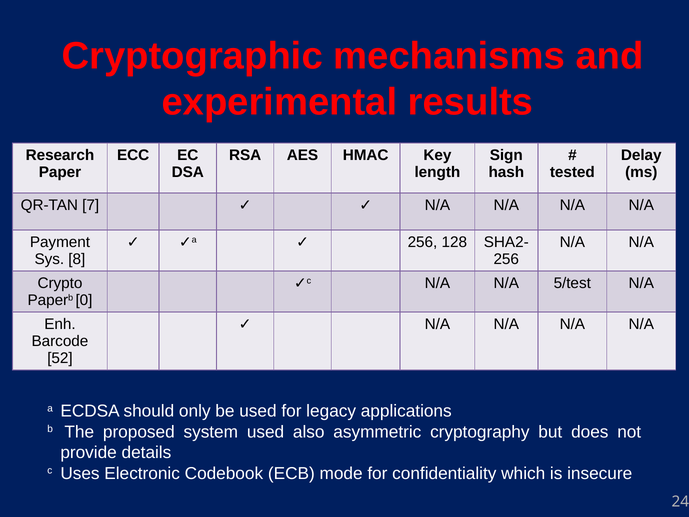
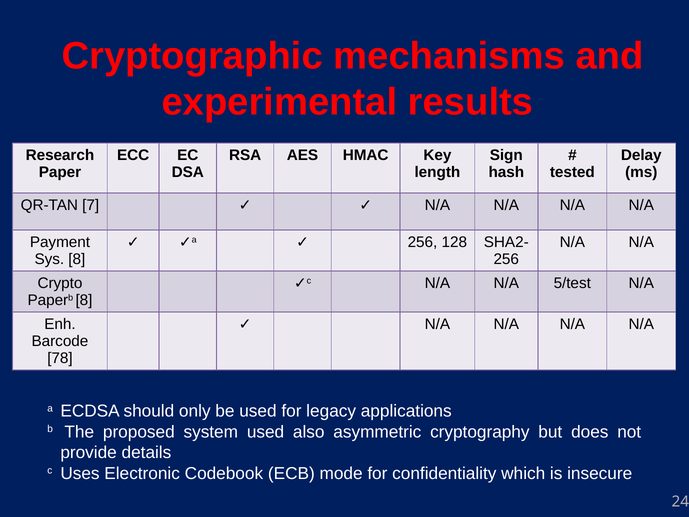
Paperb 0: 0 -> 8 (84, 300)
52: 52 -> 78 (60, 358)
